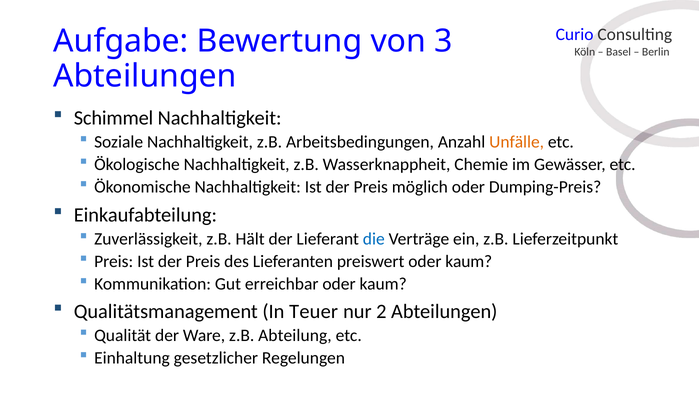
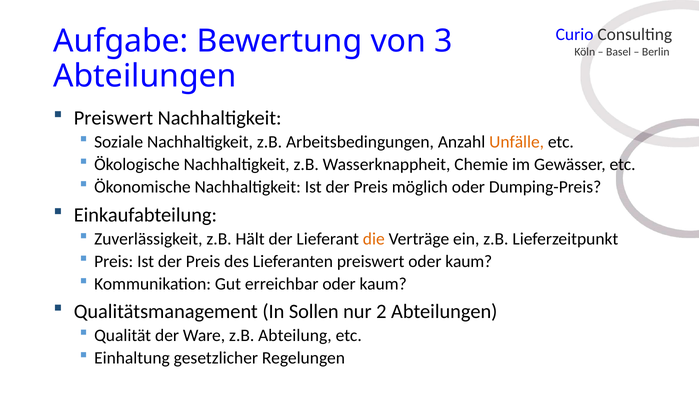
Schimmel: Schimmel -> Preiswert (113, 118)
die colour: blue -> orange (374, 239)
Teuer: Teuer -> Sollen (314, 312)
